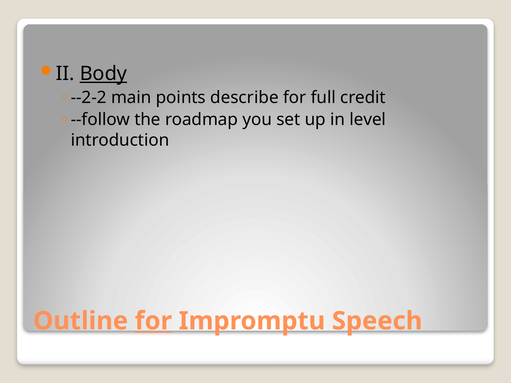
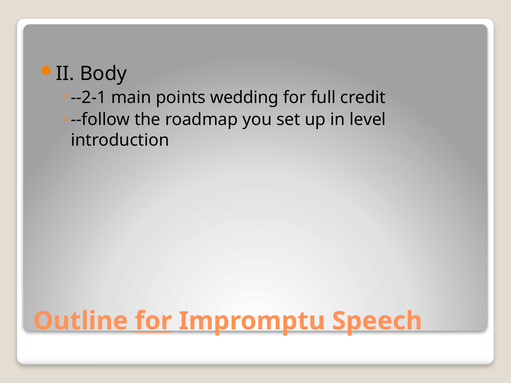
Body underline: present -> none (103, 74)
--2-2: --2-2 -> --2-1 (89, 98)
describe: describe -> wedding (245, 98)
